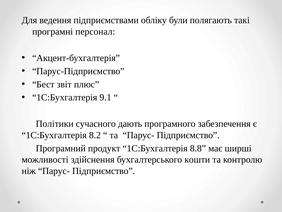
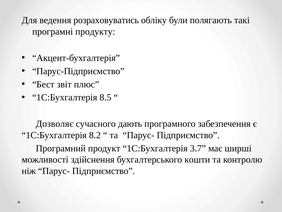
підприємствами: підприємствами -> розраховуватись (106, 20)
персонал: персонал -> продукту (95, 31)
9.1: 9.1 -> 8.5 (105, 97)
Політики: Політики -> Дозволяє (55, 124)
8.8: 8.8 -> 3.7 (198, 148)
